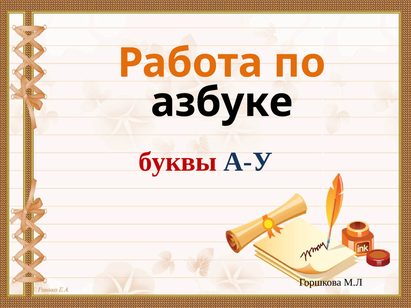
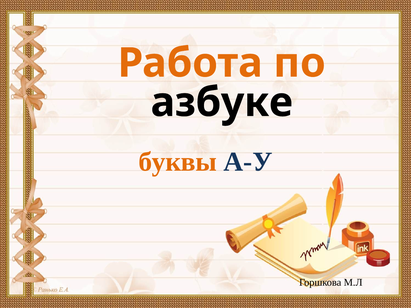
буквы colour: red -> orange (178, 162)
